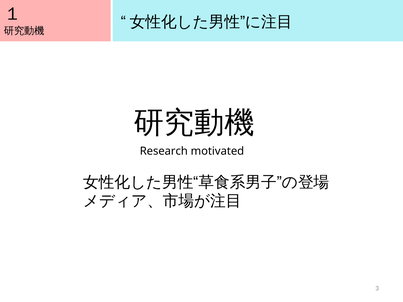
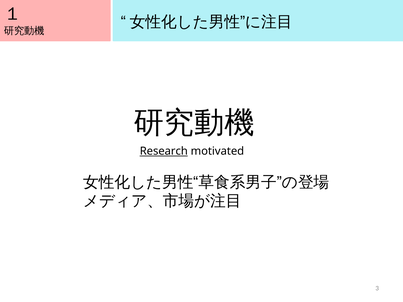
Research underline: none -> present (164, 151)
